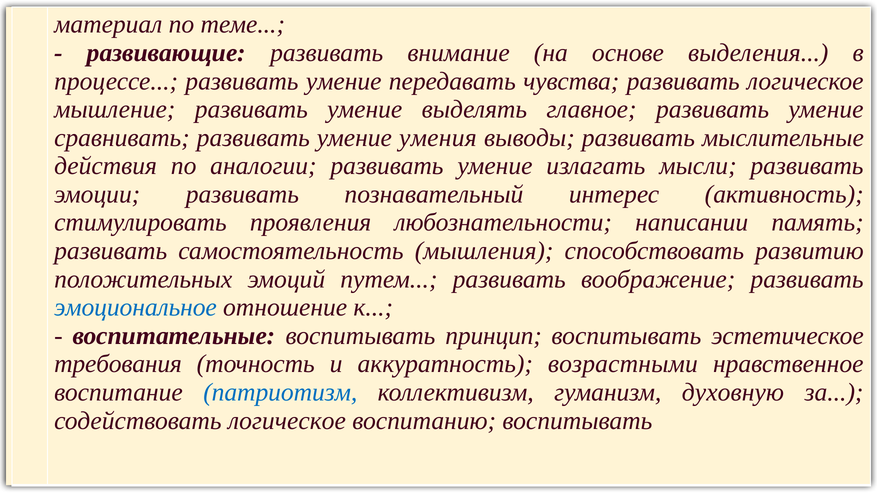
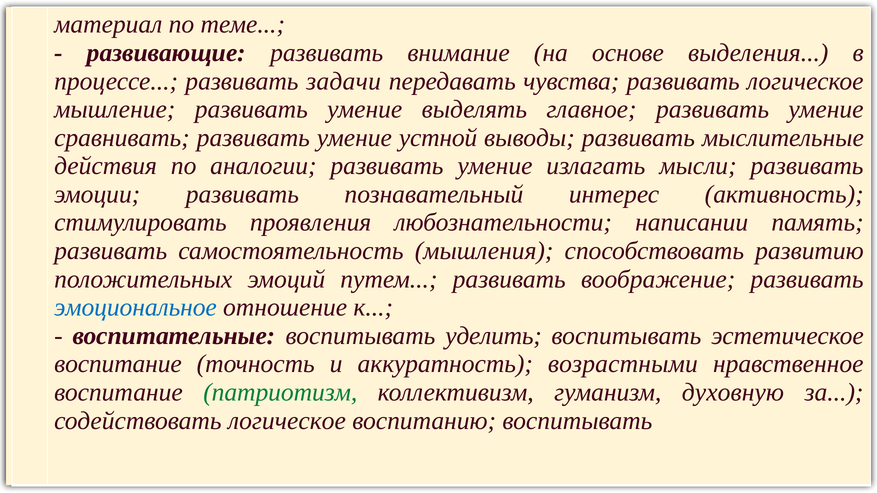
процессе развивать умение: умение -> задачи (344, 81)
умения: умения -> устной (438, 138)
принцип: принцип -> уделить (494, 336)
требования: требования -> воспитание (118, 364)
патриотизм colour: blue -> green (280, 393)
